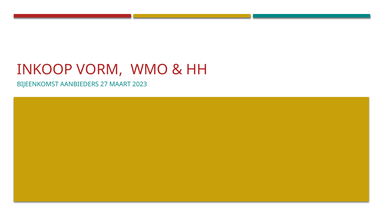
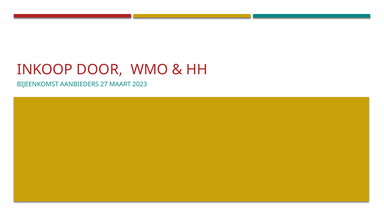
VORM: VORM -> DOOR (100, 70)
